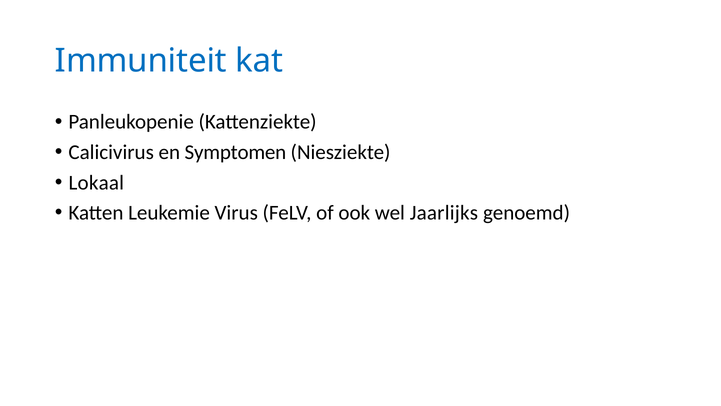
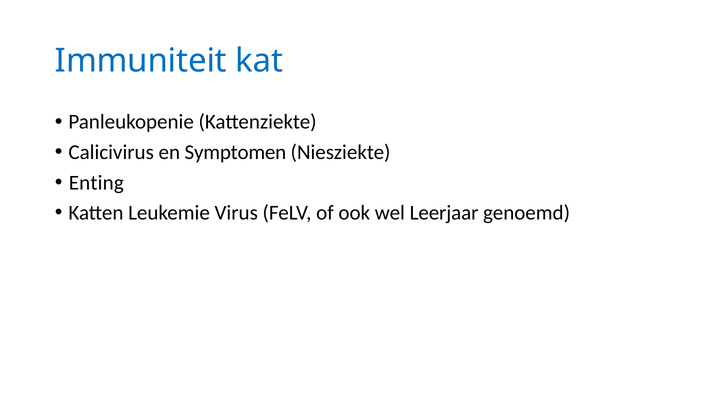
Lokaal: Lokaal -> Enting (96, 182)
Jaarlijks: Jaarlijks -> Leerjaar (444, 213)
